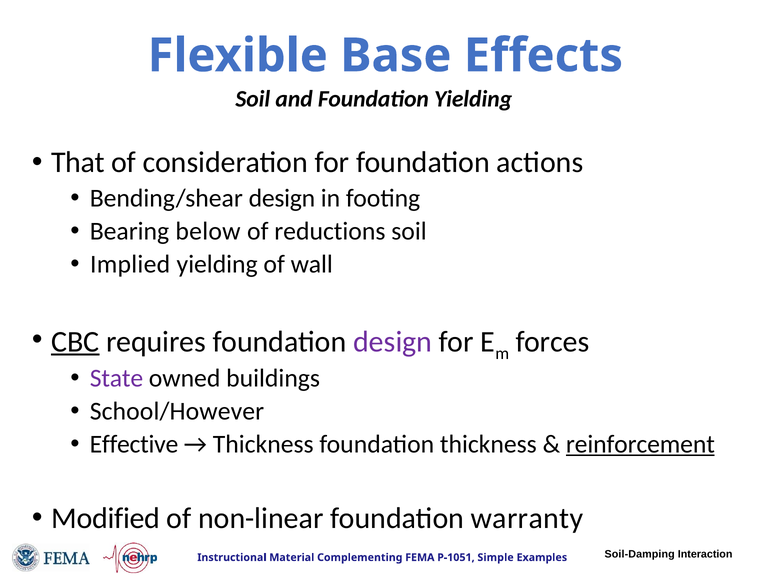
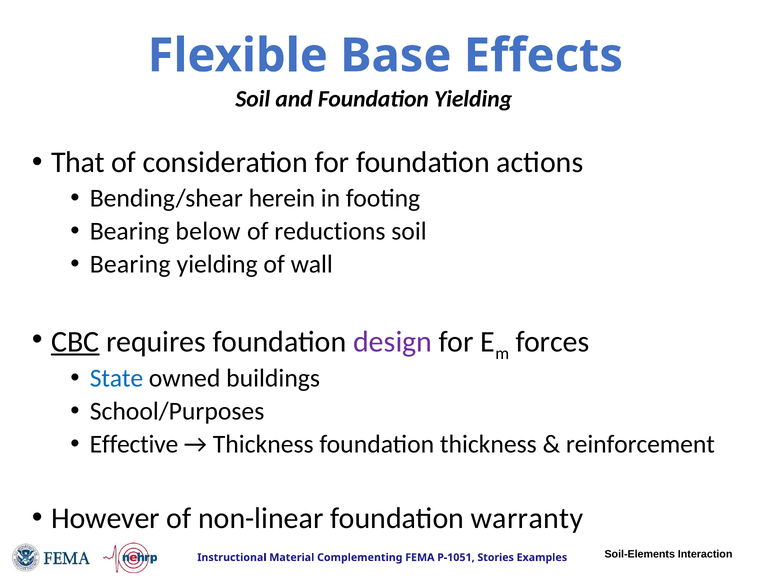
Bending/shear design: design -> herein (282, 198)
Implied: Implied -> Bearing (130, 264)
State colour: purple -> blue (116, 378)
School/However: School/However -> School/Purposes (177, 411)
reinforcement underline: present -> none (640, 444)
Modified: Modified -> However (106, 518)
Soil-Damping: Soil-Damping -> Soil-Elements (640, 553)
Simple: Simple -> Stories (496, 557)
